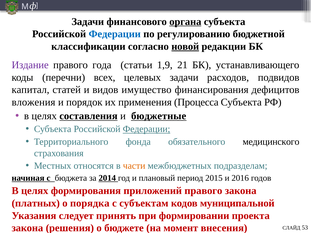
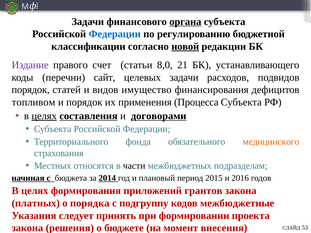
года: года -> счет (102, 65)
1,9: 1,9 -> 8,0 (165, 65)
всех: всех -> сайт (105, 77)
капитал: капитал -> порядок (31, 90)
вложения: вложения -> топливом (34, 102)
целях underline: none -> present (44, 116)
бюджетные: бюджетные -> договорами (159, 116)
Федерации underline: present -> none (147, 129)
медицинского colour: black -> orange (271, 142)
части colour: orange -> black (134, 166)
приложений правого: правого -> грантов (203, 191)
субъектам: субъектам -> подгруппу (144, 203)
муниципальной: муниципальной -> межбюджетные (237, 203)
